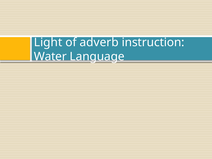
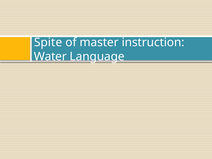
Light: Light -> Spite (48, 42)
adverb: adverb -> master (99, 42)
